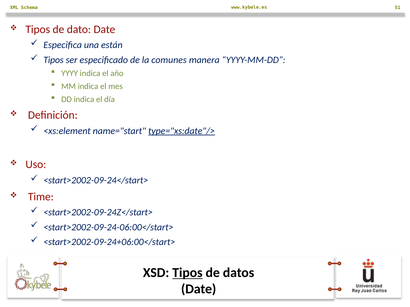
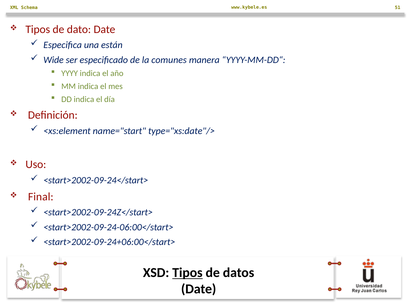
Tipos: Tipos -> Wide (54, 60)
type="xs:date"/> underline: present -> none (182, 131)
Time: Time -> Final (41, 197)
